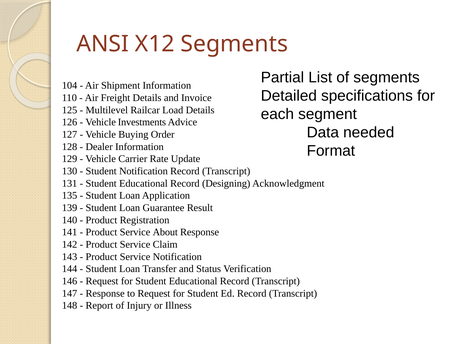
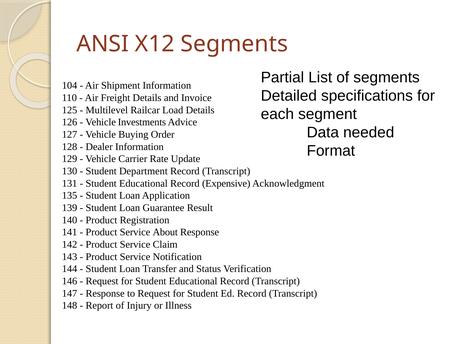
Student Notification: Notification -> Department (143, 171)
Designing: Designing -> Expensive (226, 184)
